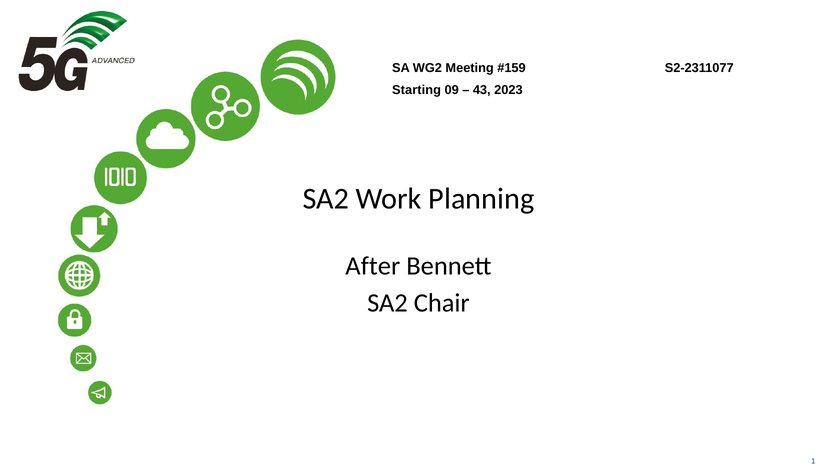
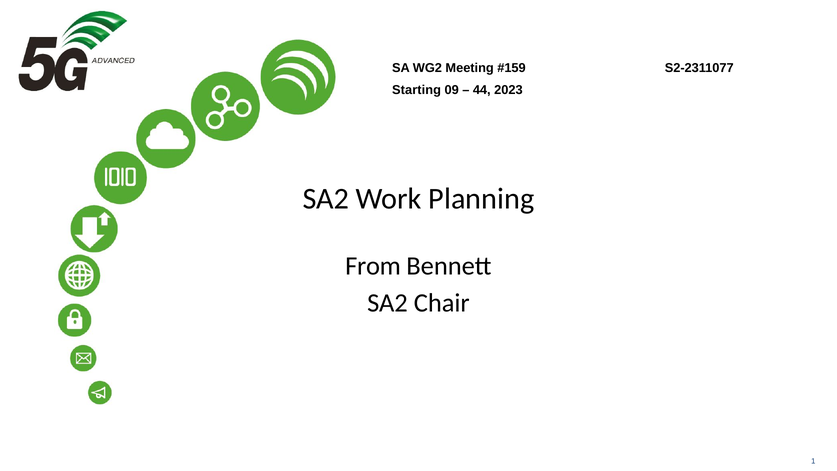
43: 43 -> 44 (482, 90)
After: After -> From (373, 266)
